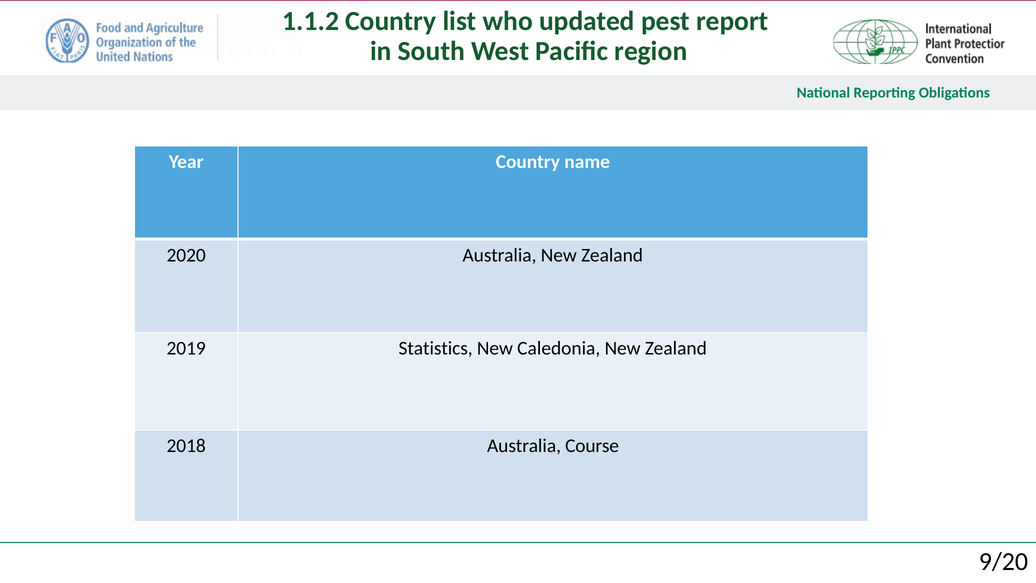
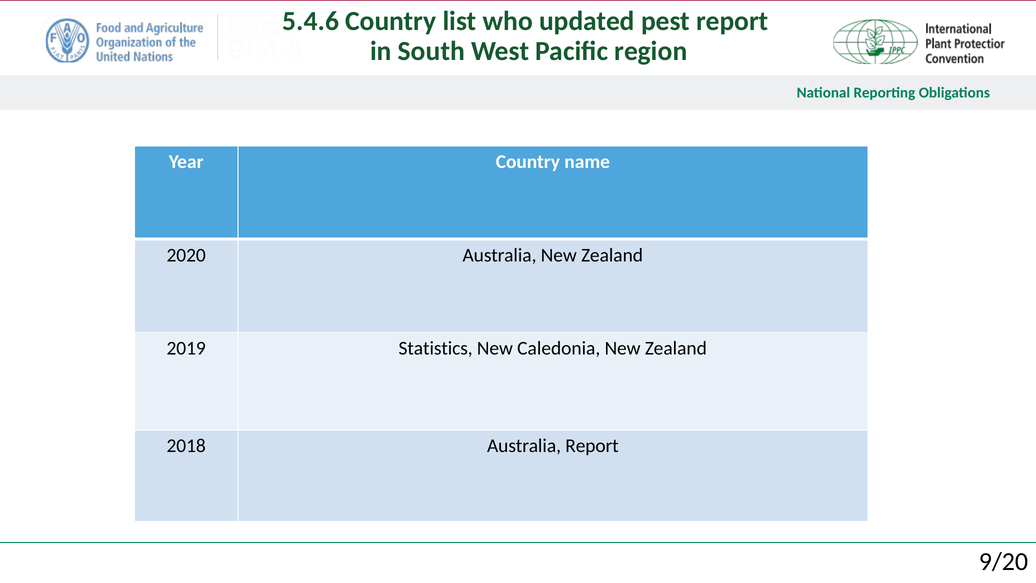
1.1.2: 1.1.2 -> 5.4.6 (311, 21)
Australia Course: Course -> Report (592, 446)
